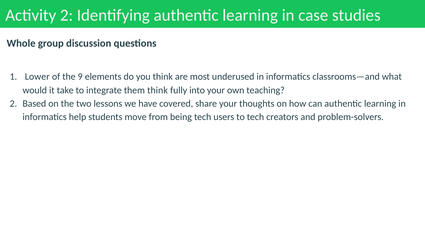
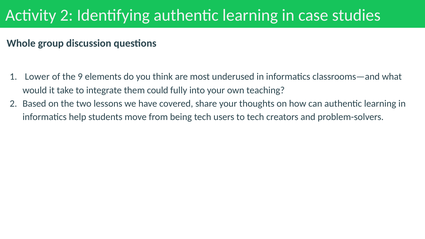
them think: think -> could (158, 90)
